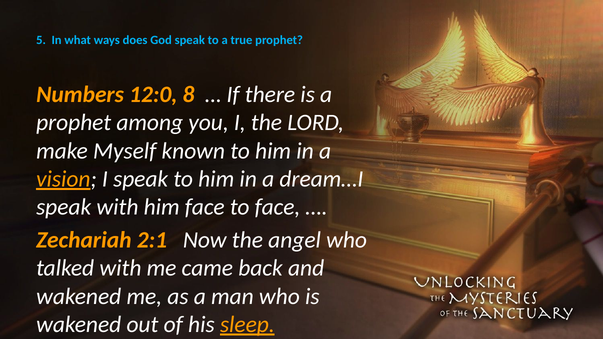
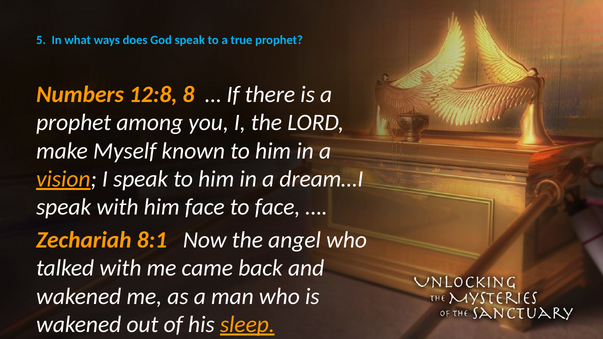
12:0: 12:0 -> 12:8 (153, 95)
2:1: 2:1 -> 8:1 (152, 240)
